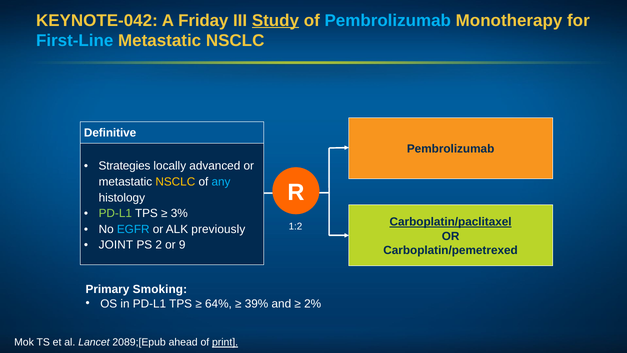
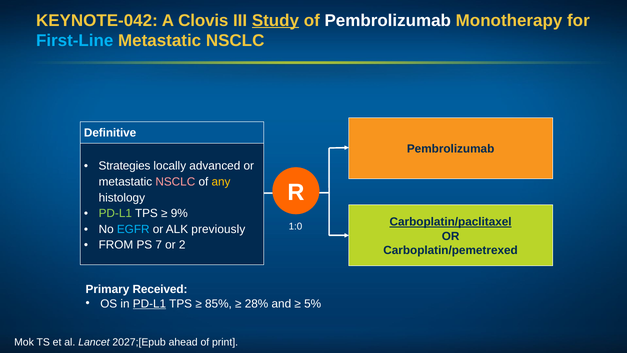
Friday: Friday -> Clovis (203, 20)
Pembrolizumab colour: light blue -> white (388, 20)
NSCLC colour: yellow -> pink (175, 182)
any colour: light blue -> yellow (221, 182)
3%: 3% -> 9% (179, 213)
1:2: 1:2 -> 1:0 (295, 226)
JOINT: JOINT -> FROM (116, 245)
2: 2 -> 7 (159, 245)
9: 9 -> 2 (182, 245)
Smoking: Smoking -> Received (160, 289)
PD-L1 underline: none -> present (149, 303)
64%: 64% -> 85% (218, 303)
39%: 39% -> 28% (257, 303)
2%: 2% -> 5% (313, 303)
2089;[Epub: 2089;[Epub -> 2027;[Epub (139, 342)
print underline: present -> none (225, 342)
